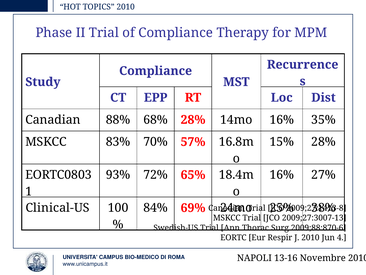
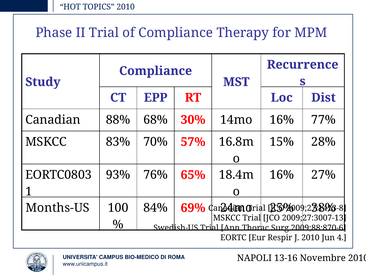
68% 28%: 28% -> 30% (193, 120)
35%: 35% -> 77% (324, 120)
72%: 72% -> 76% (156, 175)
Clinical-US: Clinical-US -> Months-US (58, 208)
